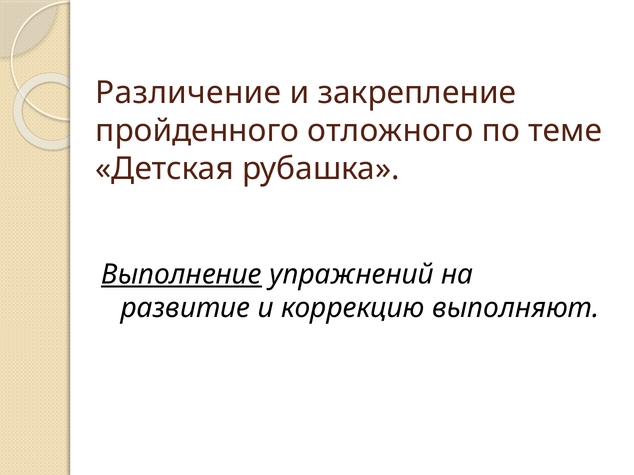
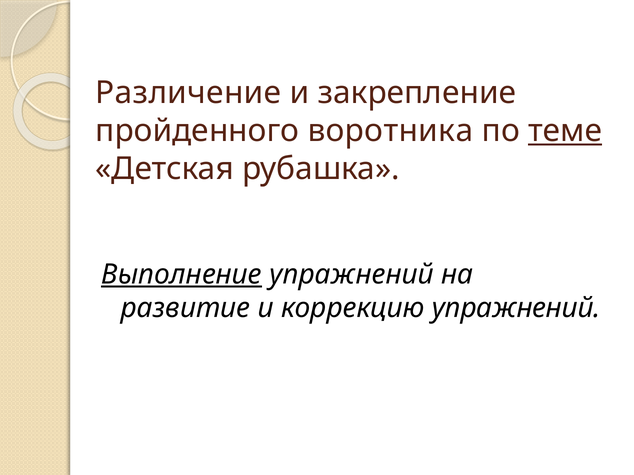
отложного: отложного -> воротника (390, 131)
теме underline: none -> present (565, 131)
коррекцию выполняют: выполняют -> упражнений (516, 308)
